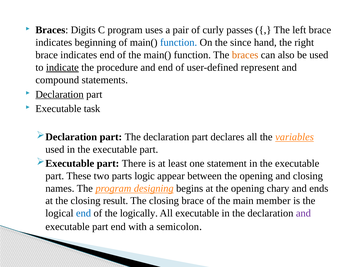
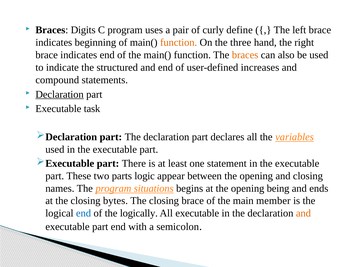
passes: passes -> define (240, 30)
function colour: blue -> orange (179, 42)
since: since -> three (241, 42)
indicate underline: present -> none (62, 67)
procedure: procedure -> structured (117, 67)
represent: represent -> increases (260, 67)
designing: designing -> situations (154, 188)
chary: chary -> being (278, 188)
result: result -> bytes (115, 200)
and colour: purple -> orange (303, 213)
